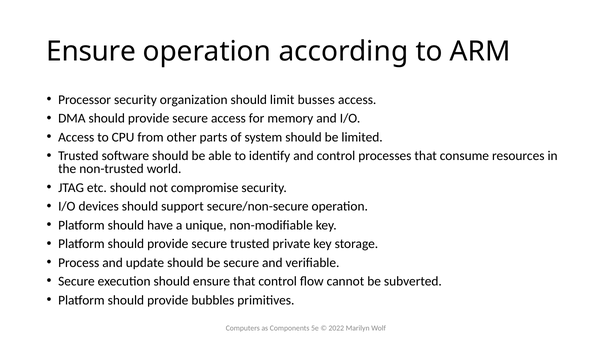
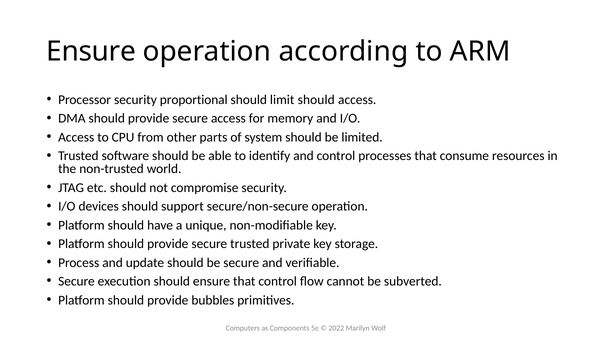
organization: organization -> proportional (194, 100)
limit busses: busses -> should (316, 100)
